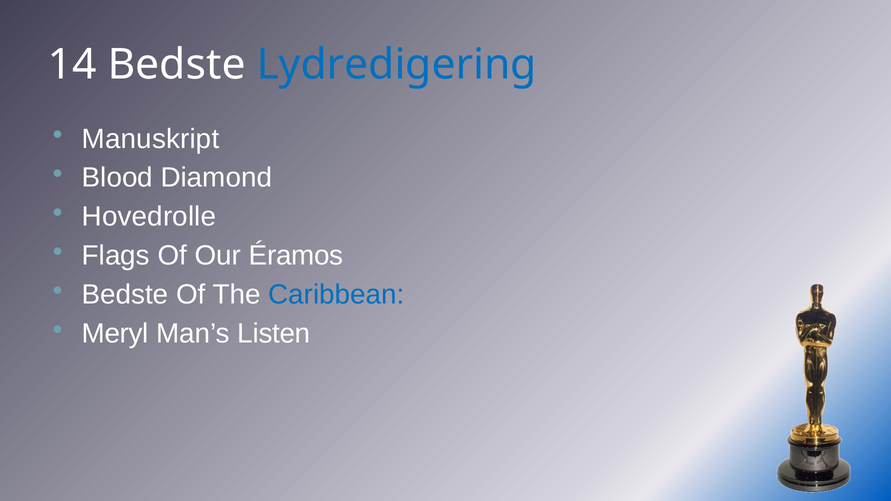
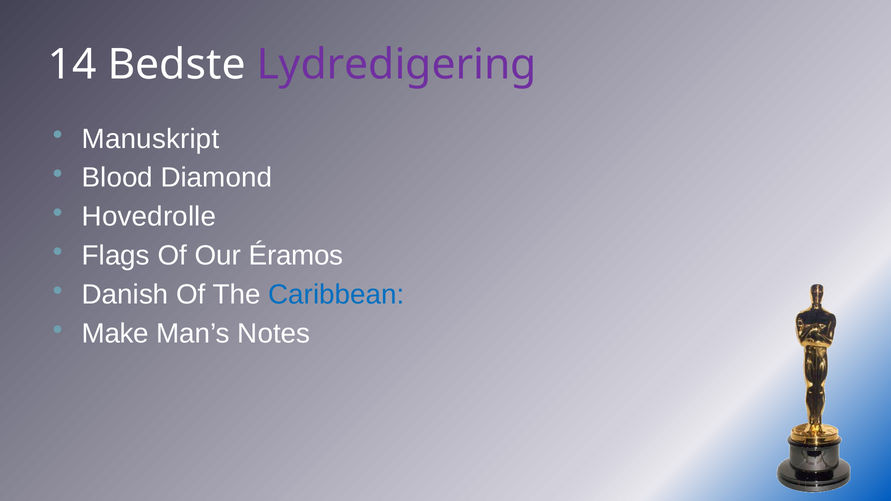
Lydredigering colour: blue -> purple (397, 65)
Bedste: Bedste -> Danish (125, 295)
Meryl: Meryl -> Make (115, 334)
Listen: Listen -> Notes (274, 334)
